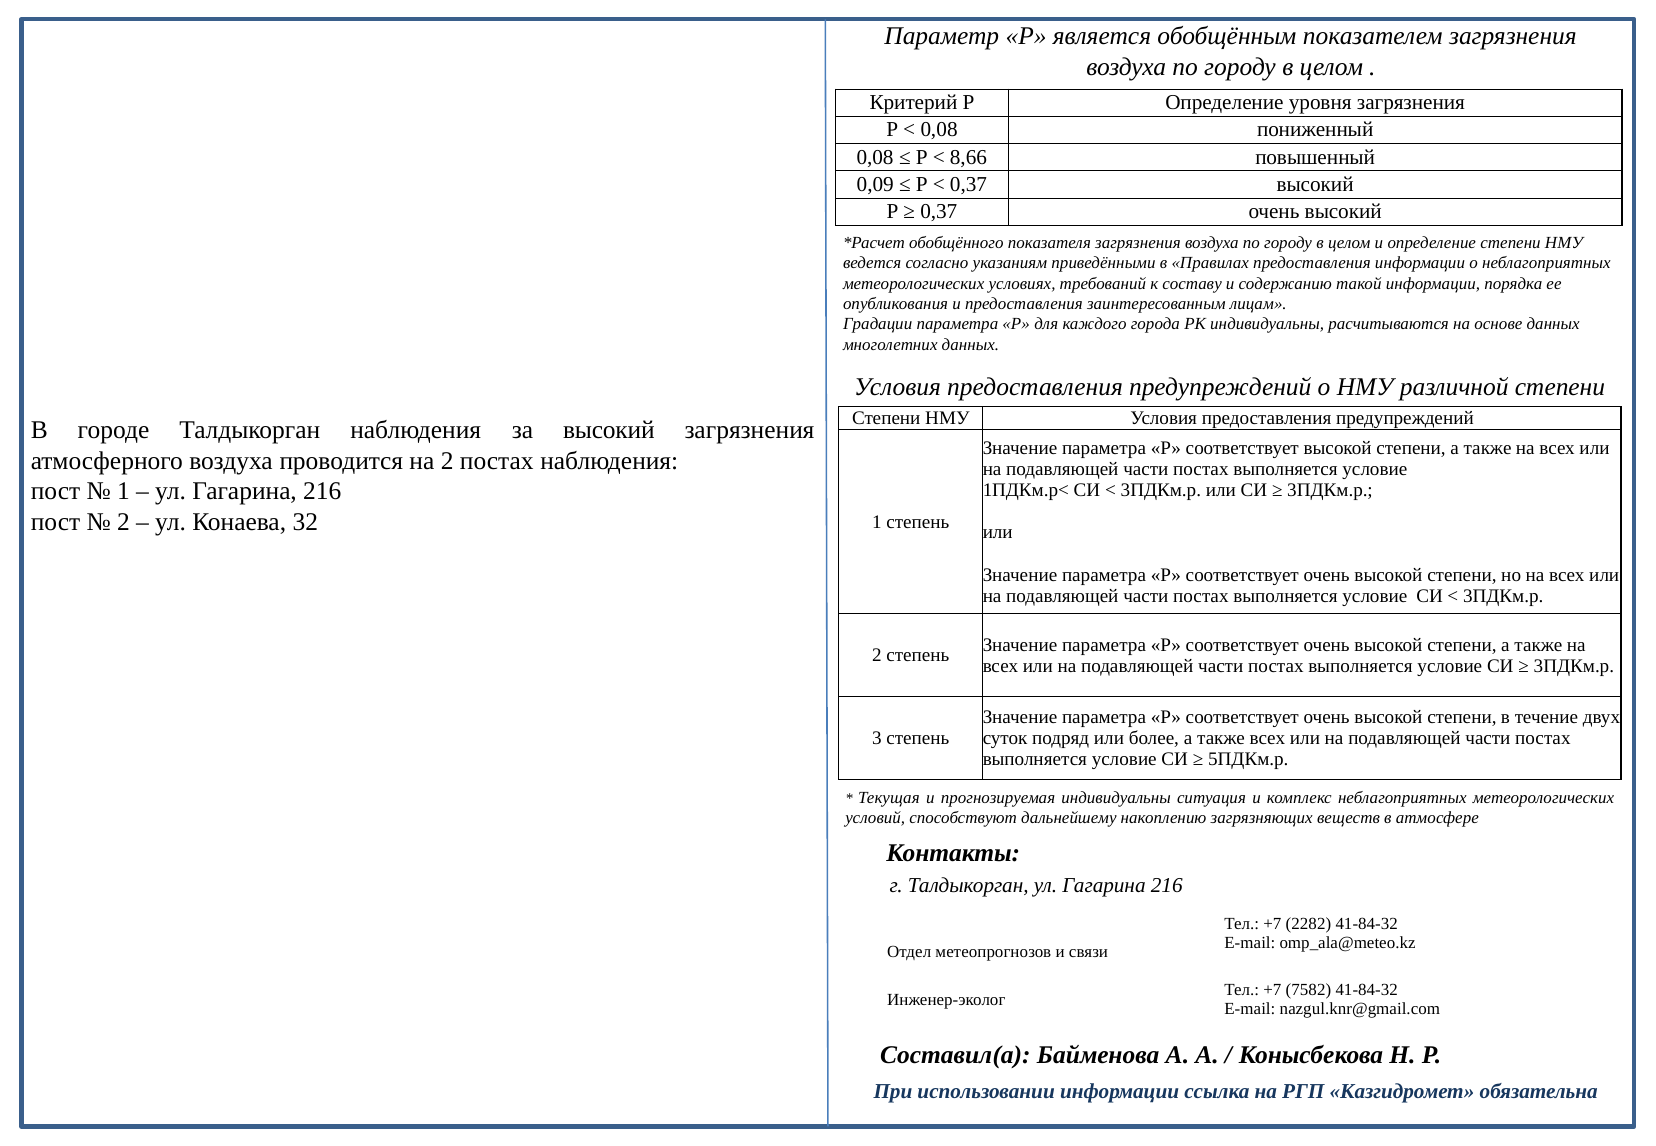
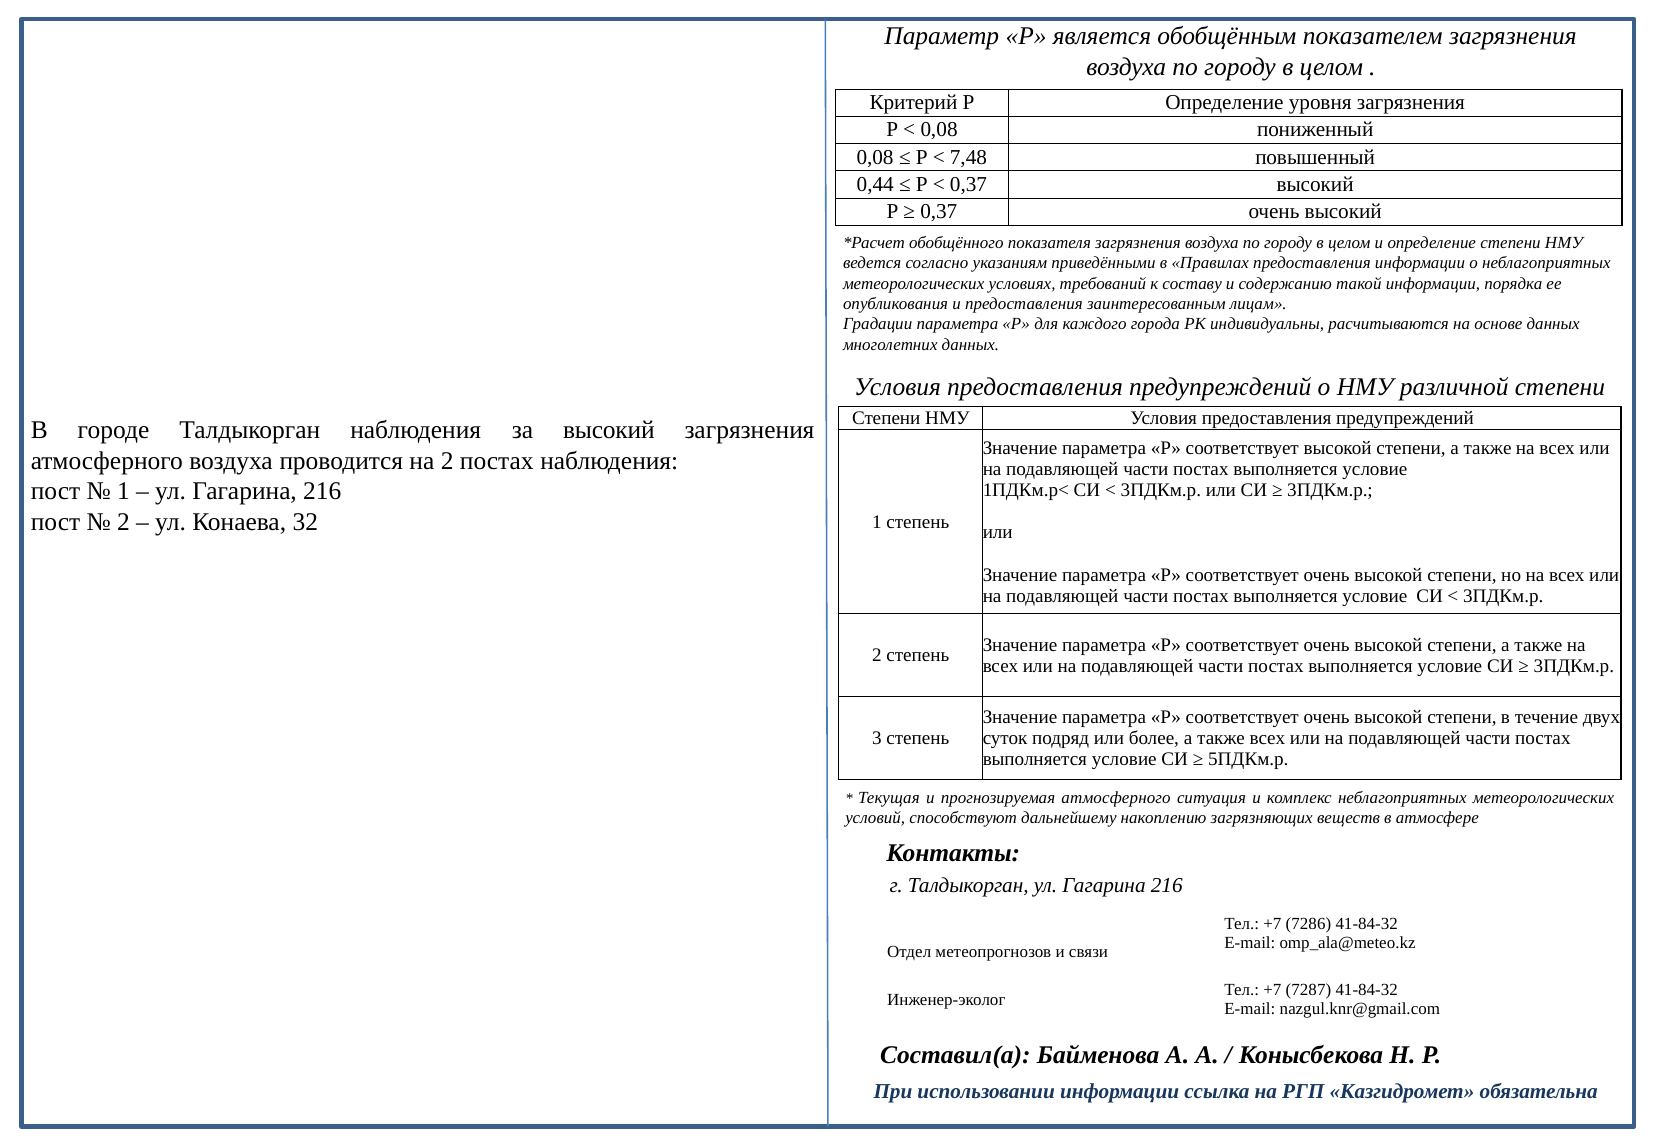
8,66: 8,66 -> 7,48 (968, 157)
0,09: 0,09 -> 0,44 (875, 184)
прогнозируемая индивидуальны: индивидуальны -> атмосферного (1116, 798)
2282: 2282 -> 7286 (1308, 924)
7582: 7582 -> 7287 (1308, 990)
